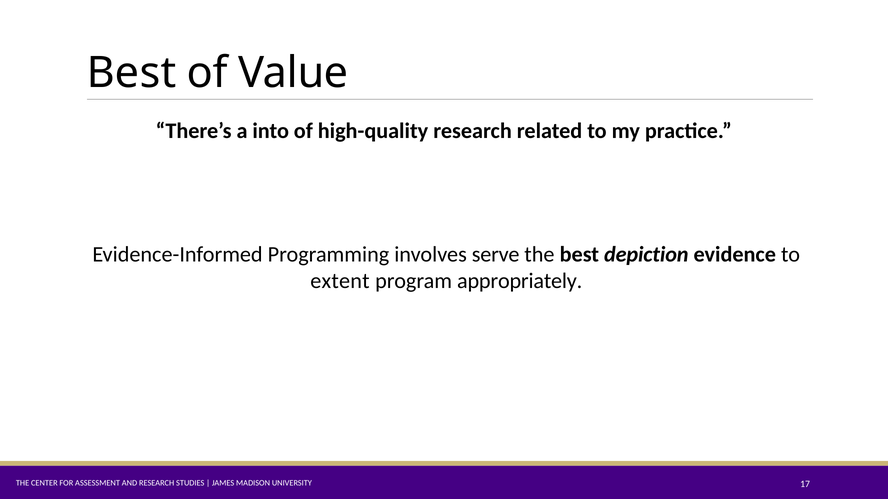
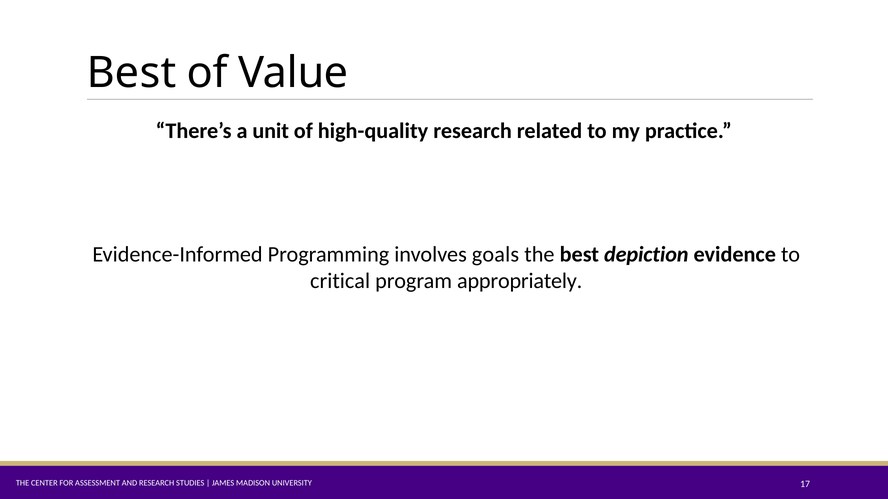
into: into -> unit (271, 131)
serve: serve -> goals (495, 255)
extent: extent -> critical (340, 281)
